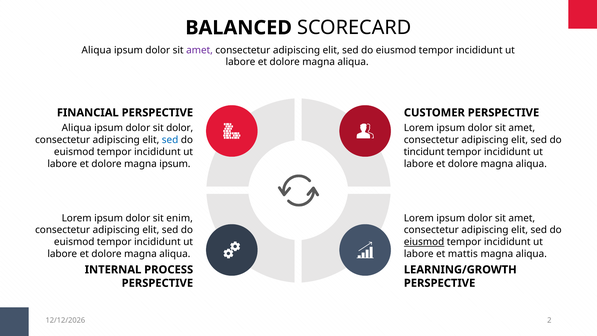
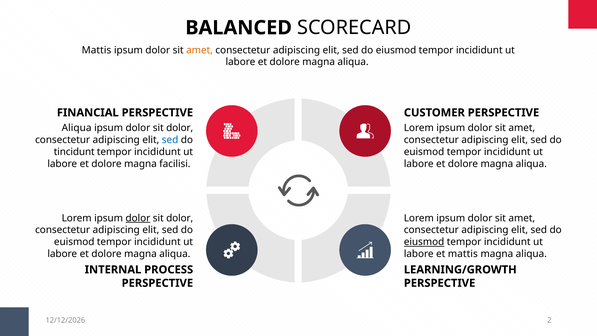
Aliqua: Aliqua -> Mattis (96, 50)
amet colour: purple -> orange (200, 50)
euismod: euismod -> tincidunt (74, 152)
tincidunt: tincidunt -> euismod (424, 152)
magna ipsum: ipsum -> facilisi (175, 164)
dolor underline: none -> present (138, 218)
enim: enim -> dolor (180, 218)
